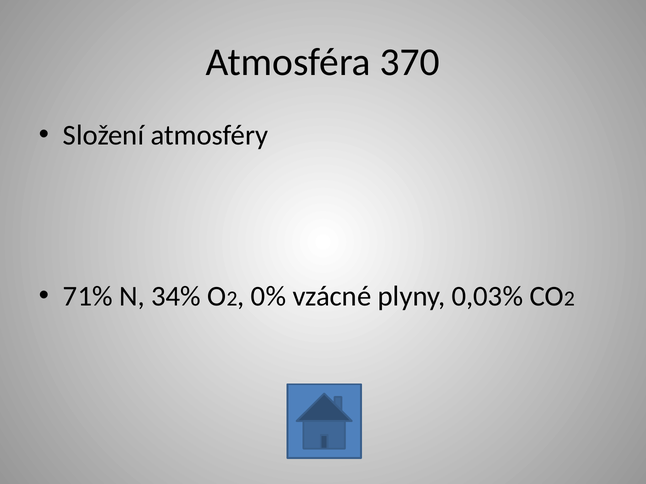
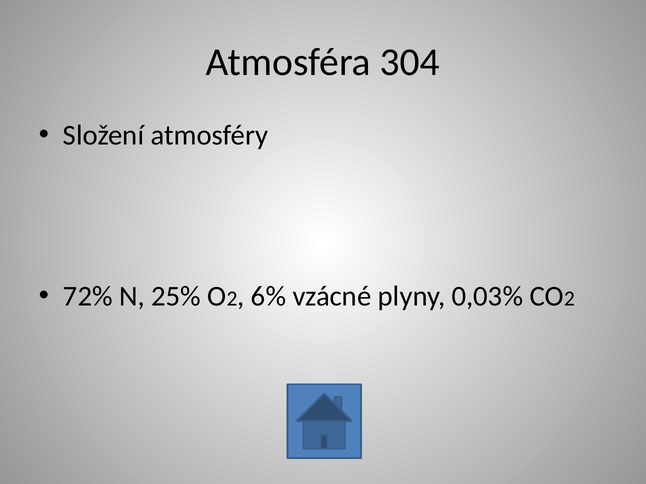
370: 370 -> 304 (410, 63)
71%: 71% -> 72% (88, 296)
34%: 34% -> 25% (176, 296)
0%: 0% -> 6% (269, 296)
